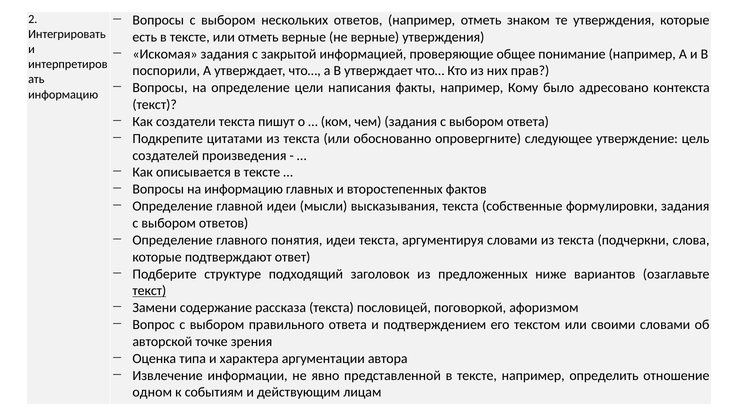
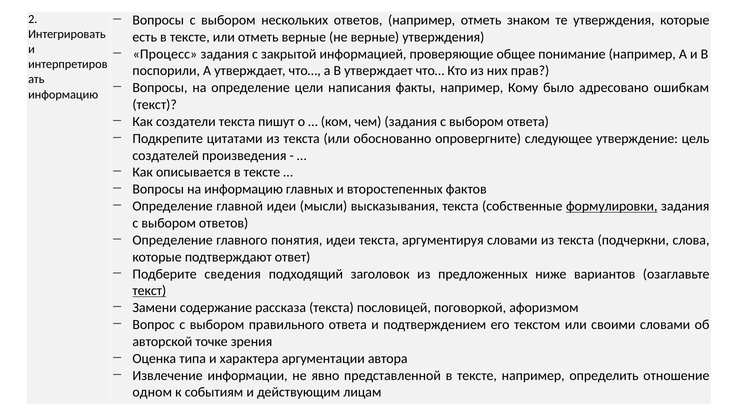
Искомая: Искомая -> Процесс (165, 54)
контекста: контекста -> ошибкам (681, 88)
формулировки underline: none -> present (612, 206)
структуре: структуре -> сведения (233, 274)
